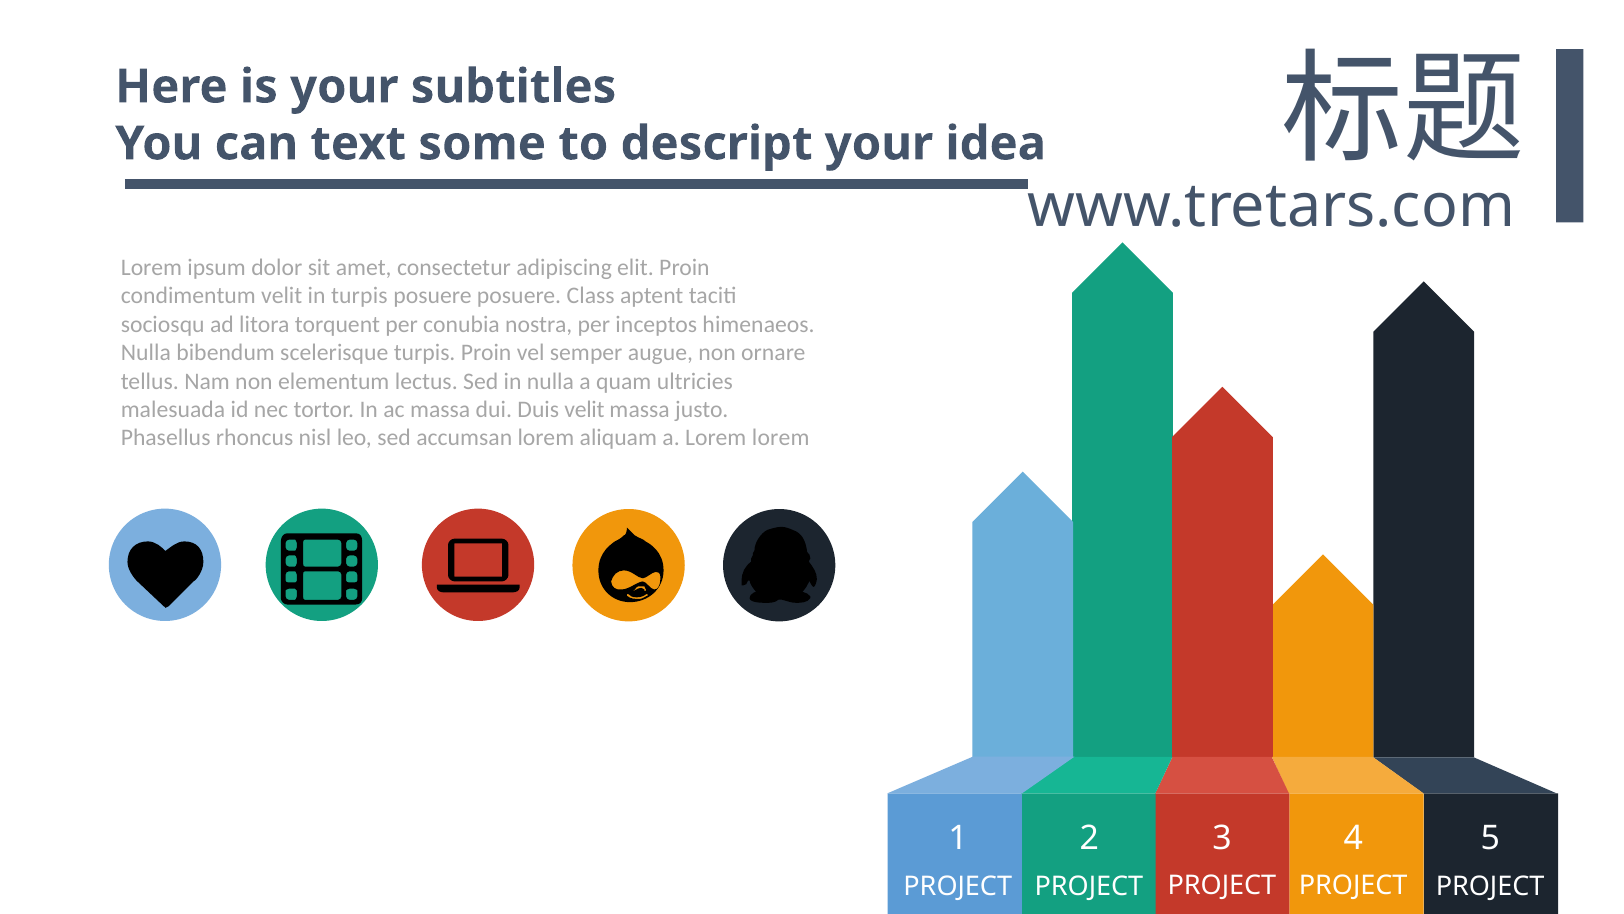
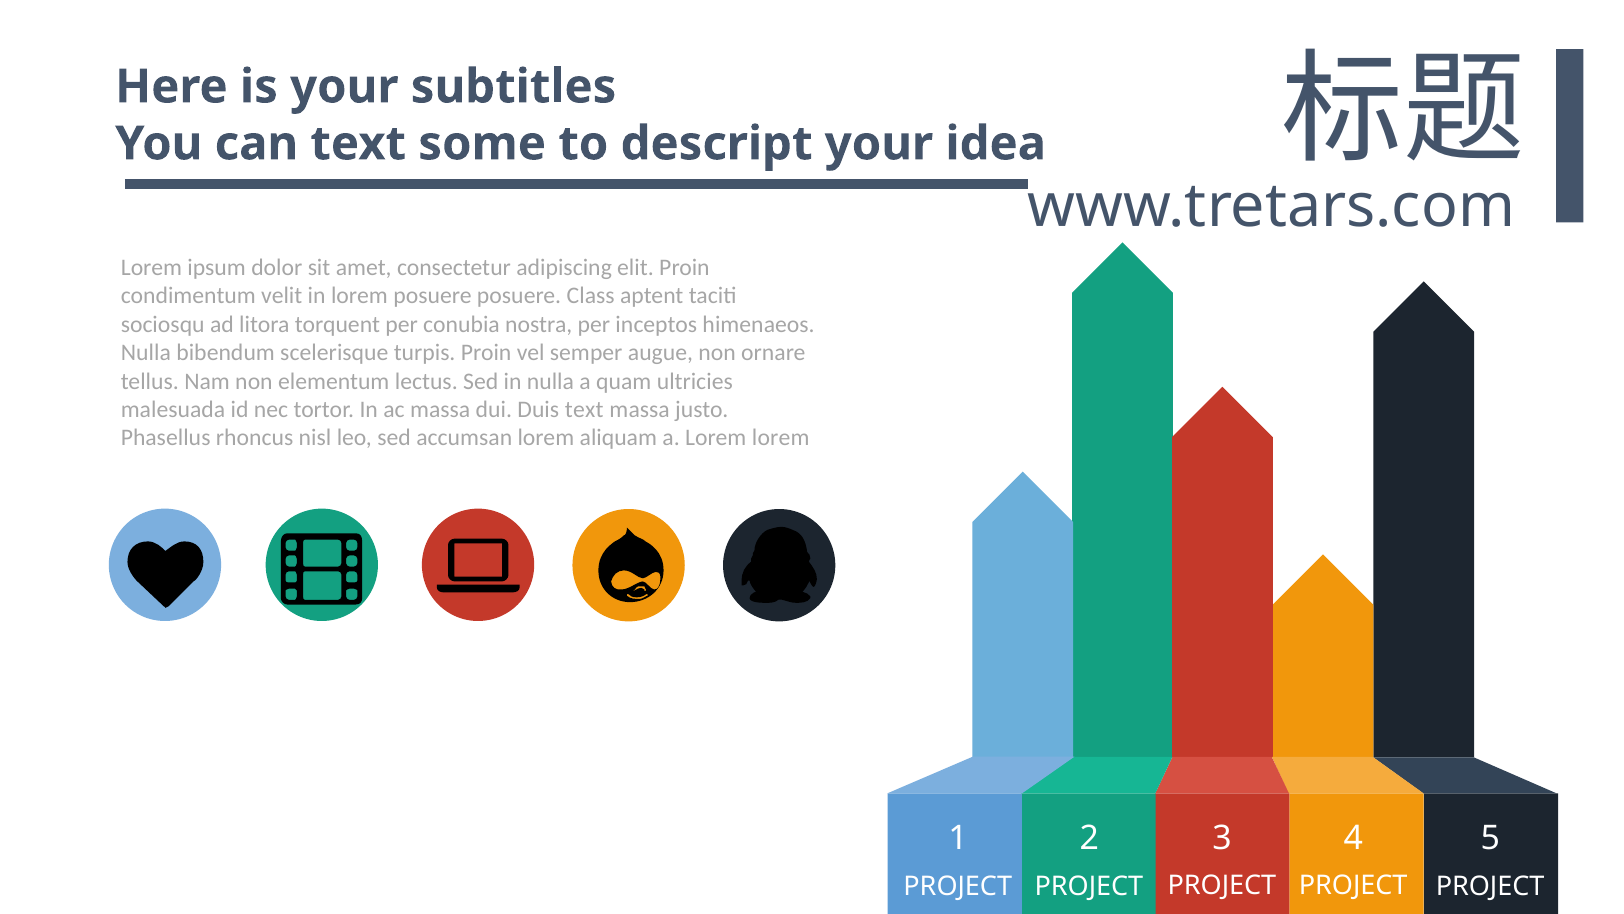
in turpis: turpis -> lorem (359, 296)
Duis velit: velit -> text (584, 409)
